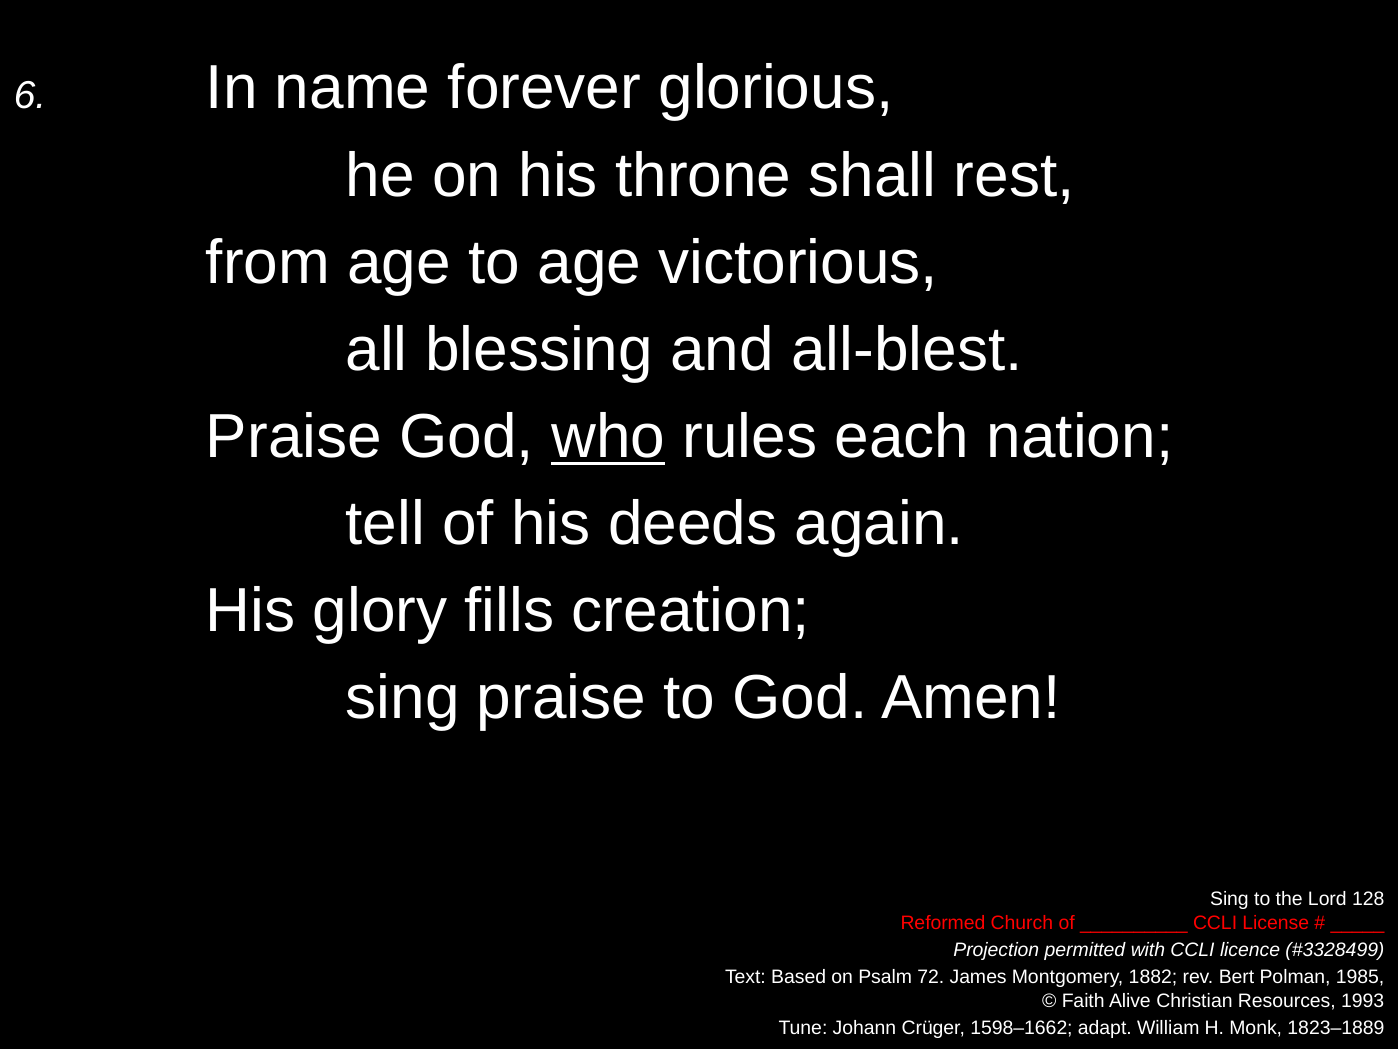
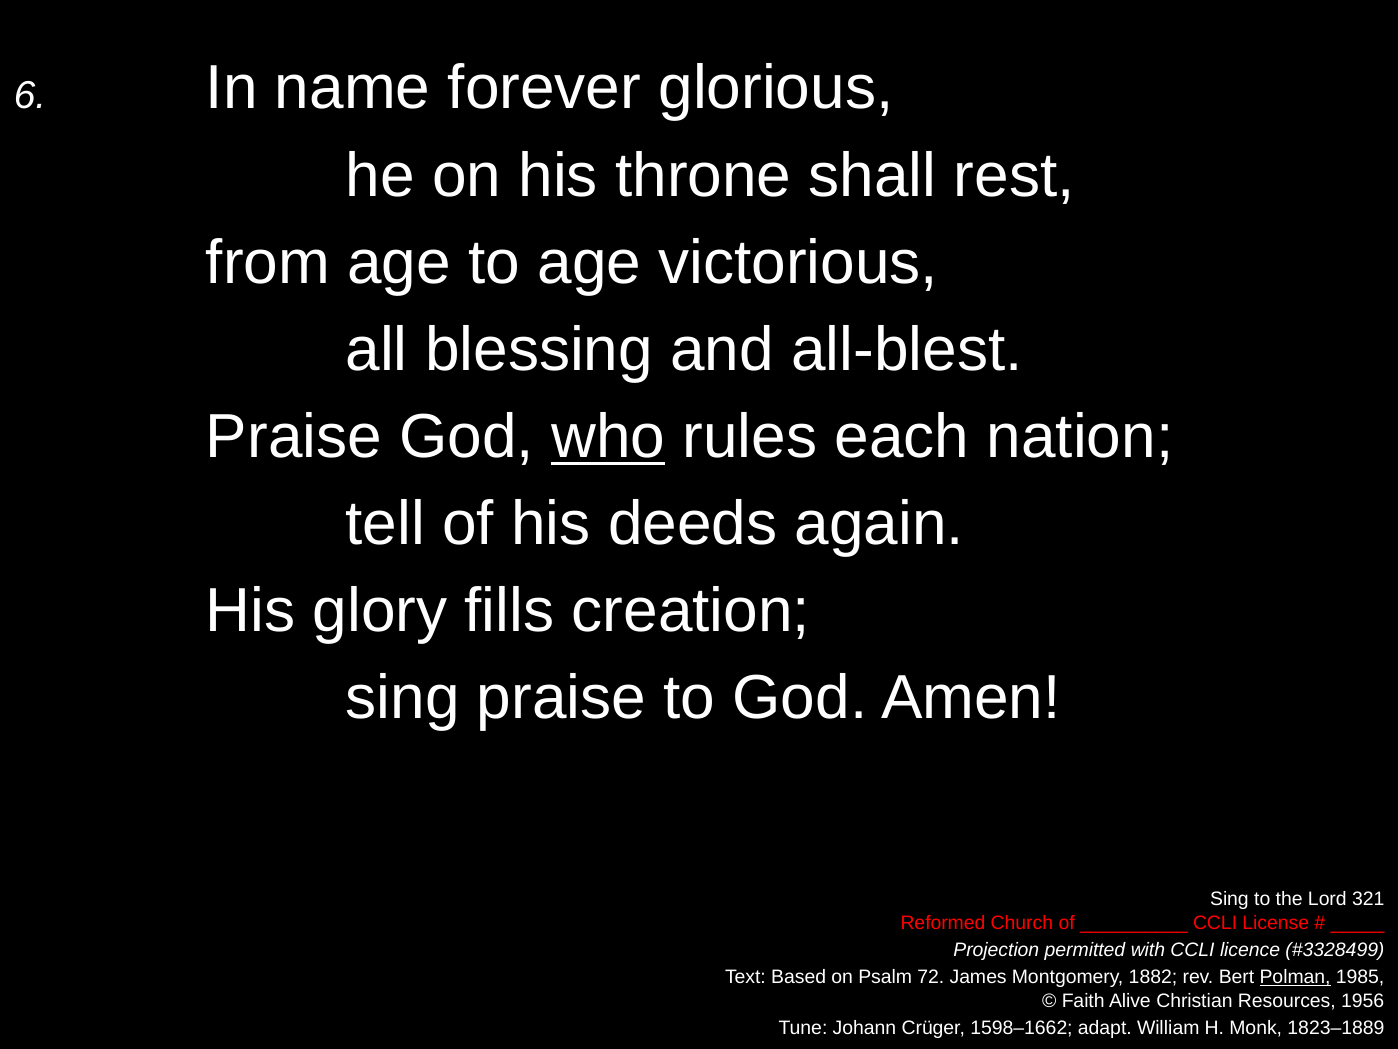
128: 128 -> 321 (1368, 899)
Polman underline: none -> present (1295, 977)
1993: 1993 -> 1956 (1363, 1000)
